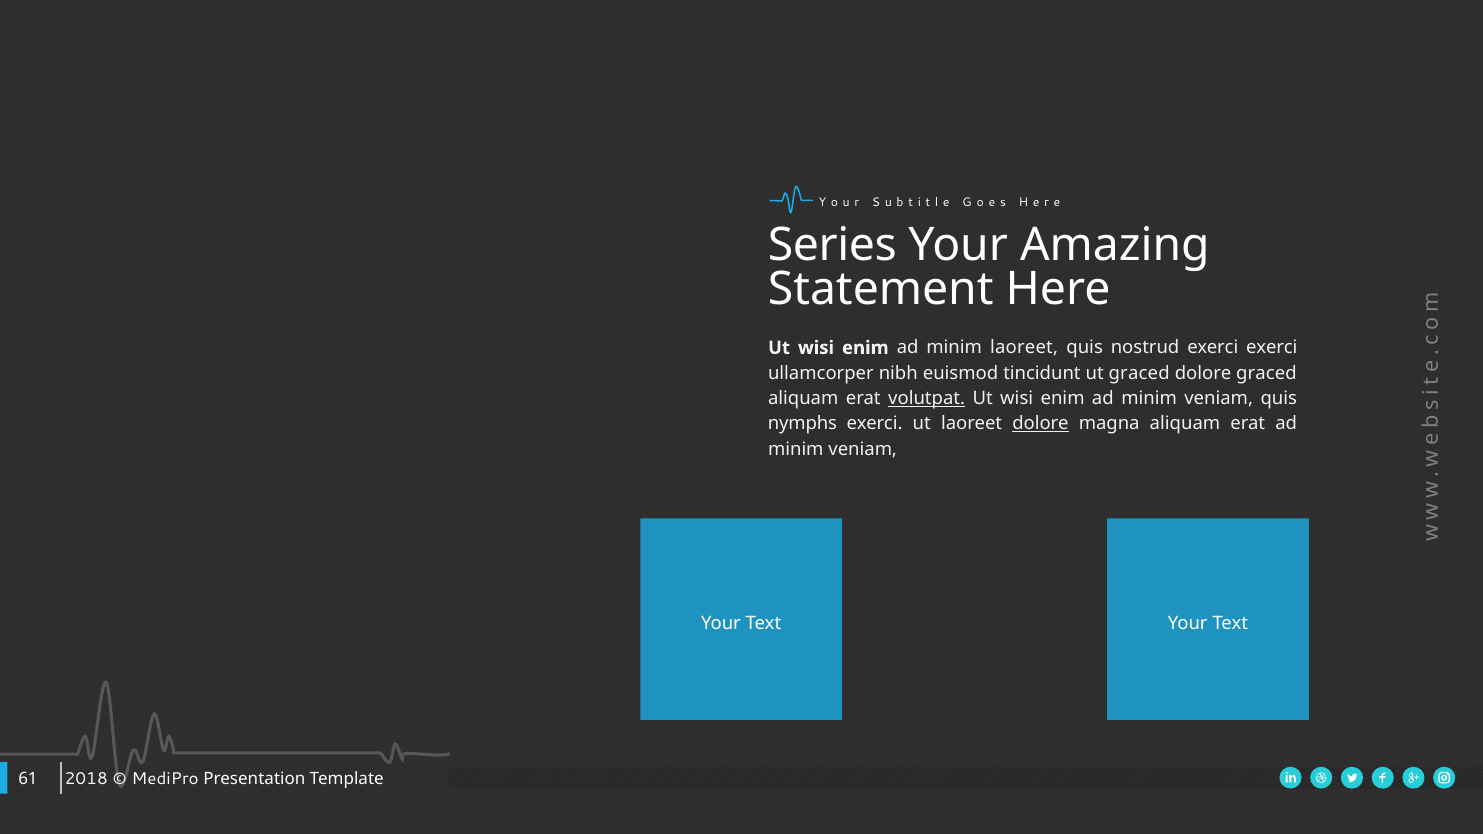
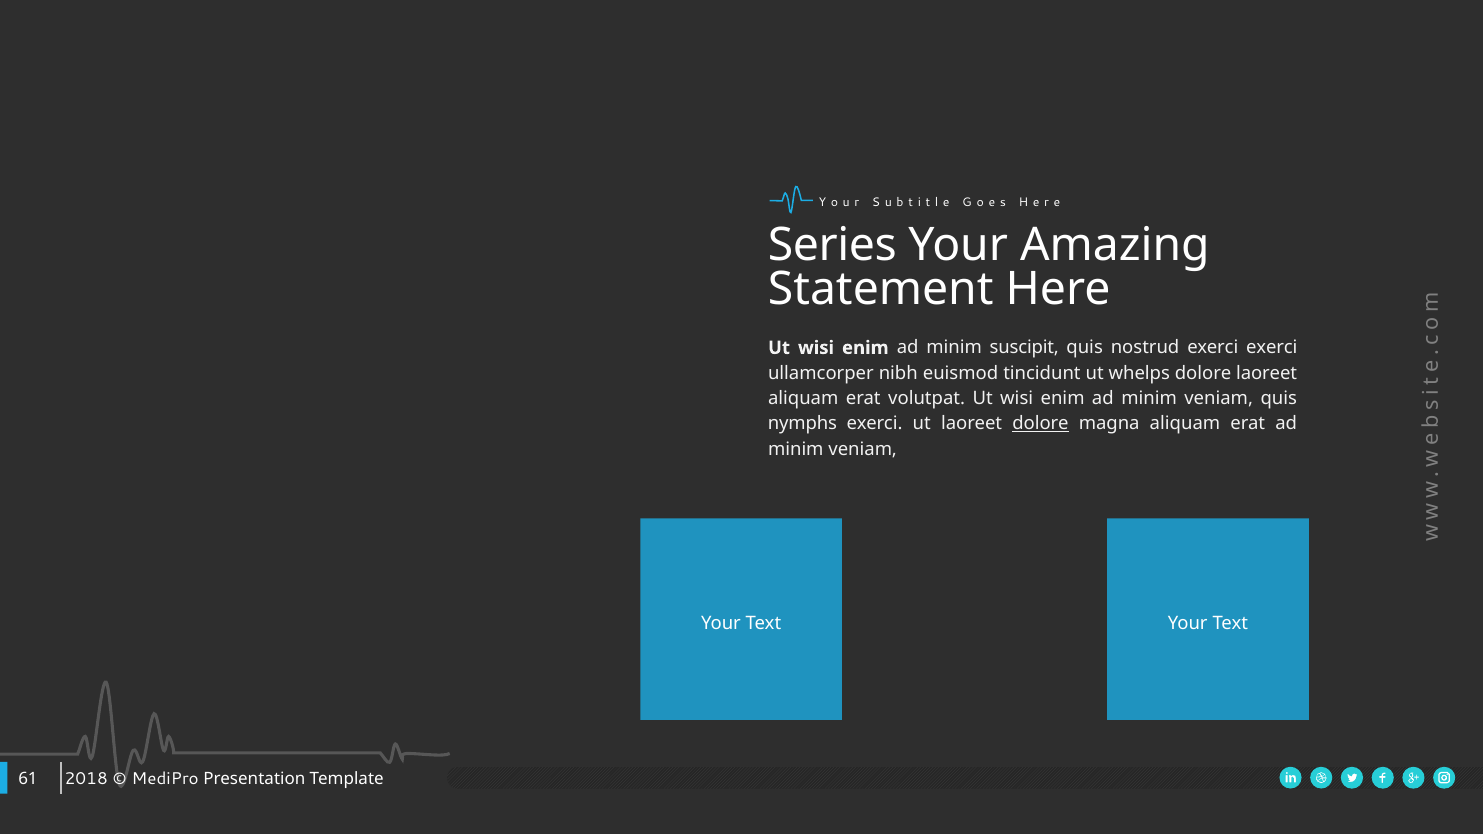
minim laoreet: laoreet -> suscipit (1024, 348)
ut graced: graced -> whelps (1139, 373)
dolore graced: graced -> laoreet (1267, 373)
volutpat underline: present -> none (927, 399)
